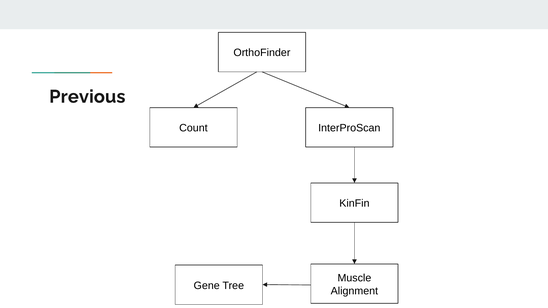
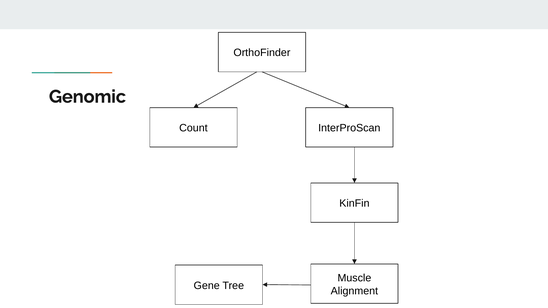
Previous: Previous -> Genomic (87, 97)
